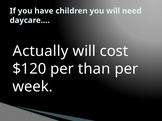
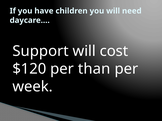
Actually: Actually -> Support (41, 51)
